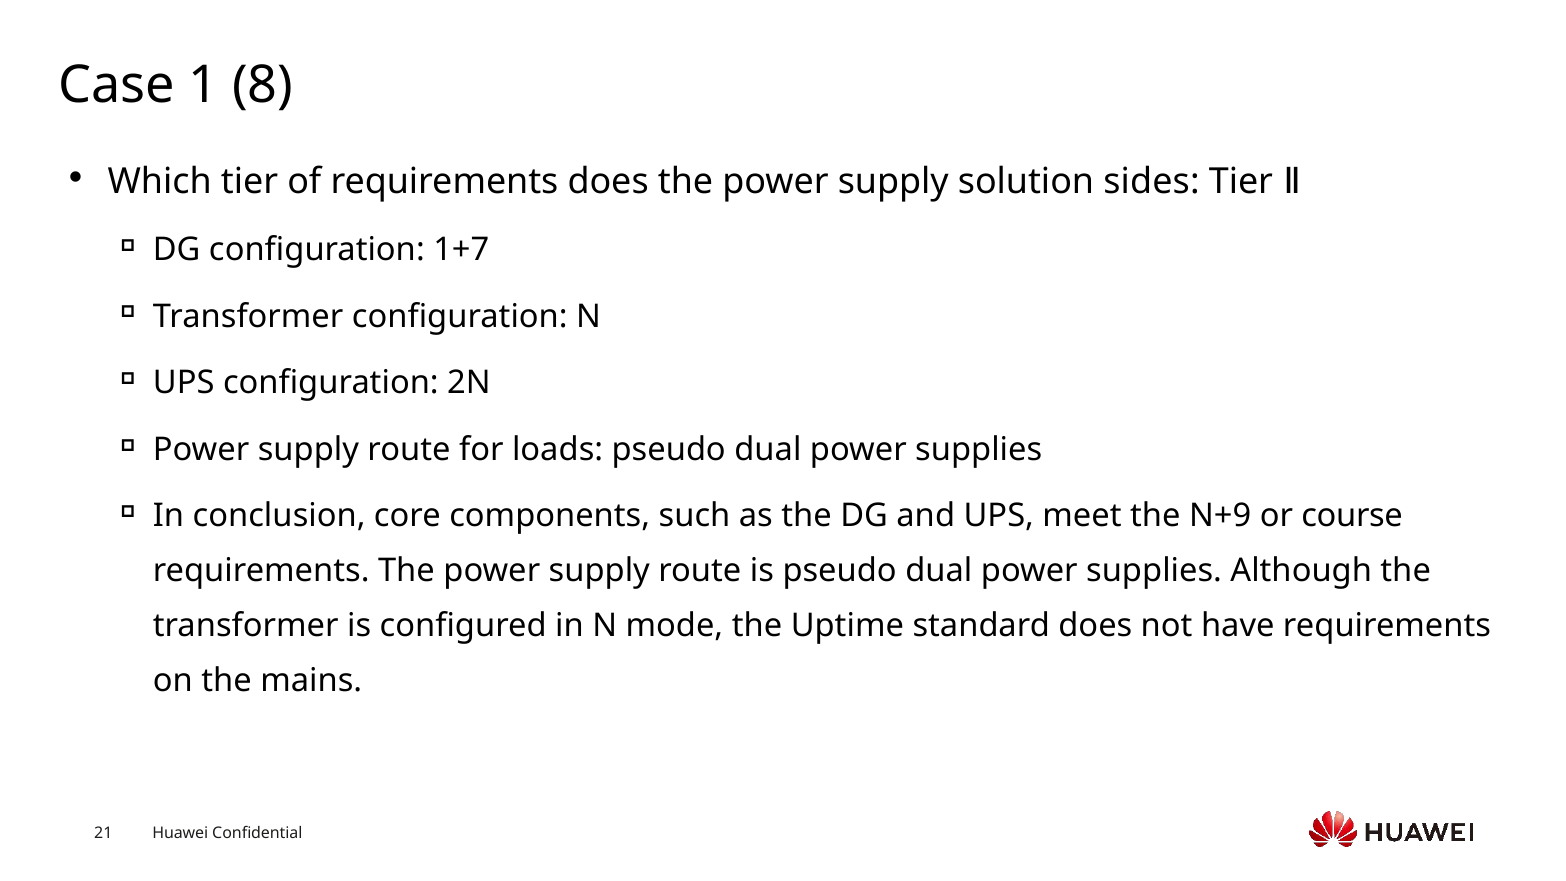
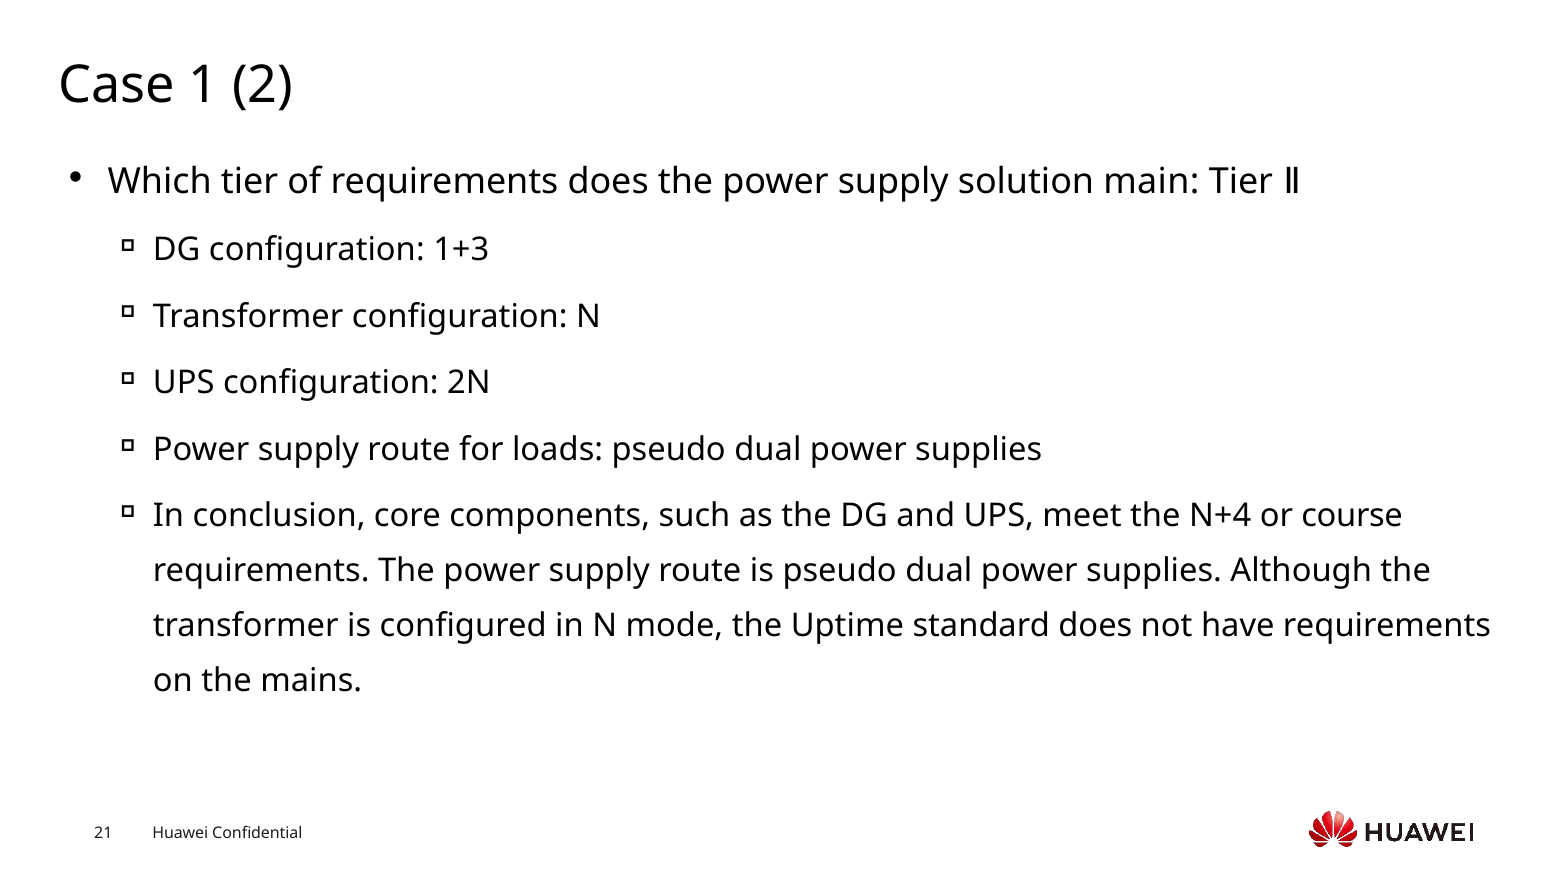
8: 8 -> 2 (263, 85)
sides: sides -> main (1151, 182)
1+7: 1+7 -> 1+3 (461, 250)
N+9: N+9 -> N+4 (1220, 516)
